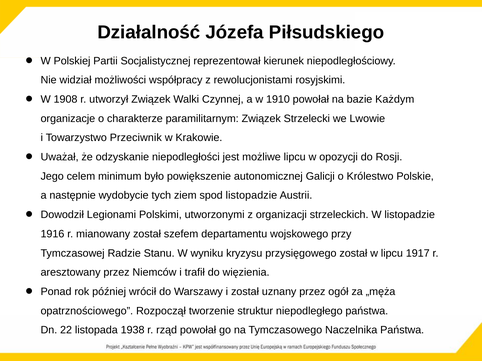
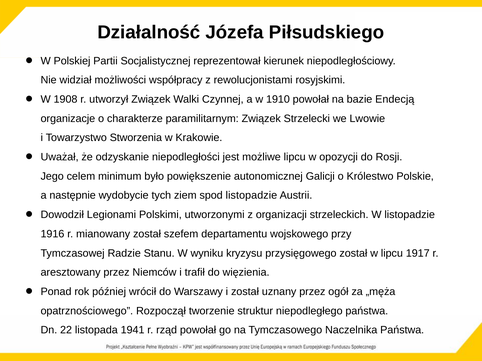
Każdym: Każdym -> Endecją (395, 99)
Przeciwnik: Przeciwnik -> Stworzenia (136, 138)
1938: 1938 -> 1941 (133, 331)
